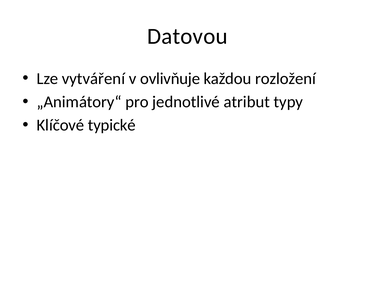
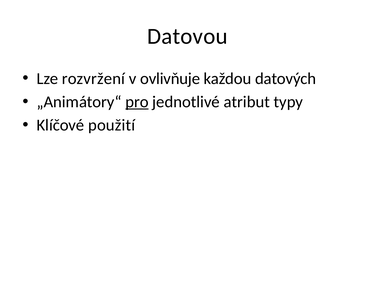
vytváření: vytváření -> rozvržení (93, 79)
rozložení: rozložení -> datových (286, 79)
pro underline: none -> present (137, 102)
typické: typické -> použití (112, 125)
